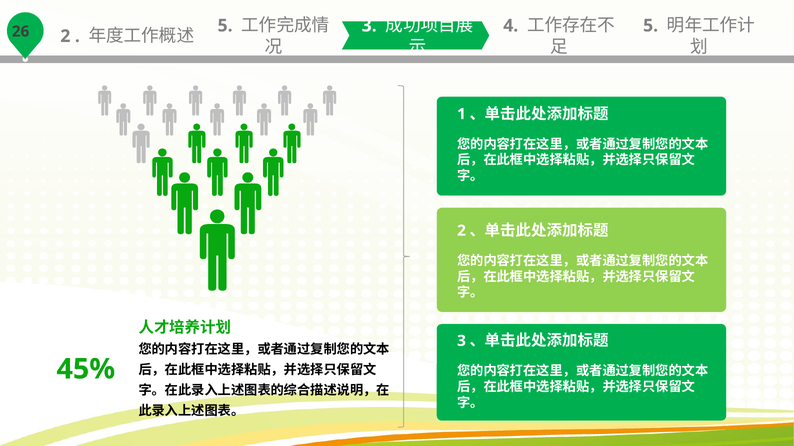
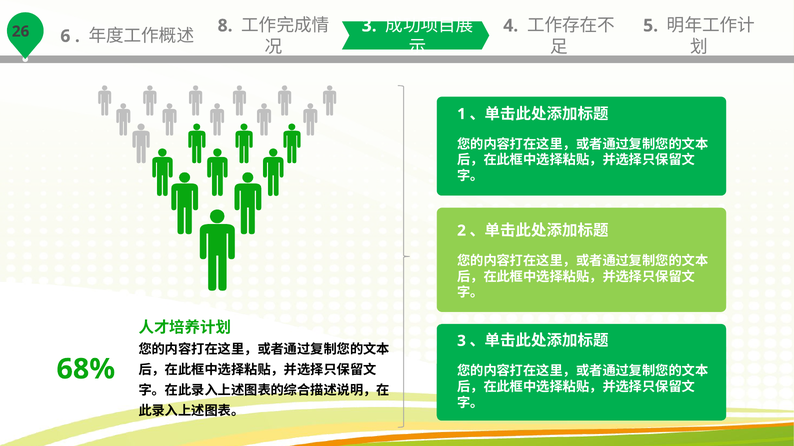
2: 2 -> 6 (65, 36)
5: 5 -> 8 (225, 26)
45%: 45% -> 68% (86, 370)
